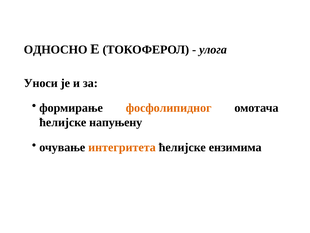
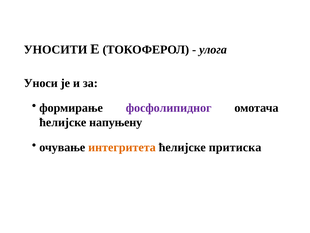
ОДНОСНО: ОДНОСНО -> УНОСИТИ (56, 49)
фосфолипидног colour: orange -> purple (169, 108)
ензимима: ензимима -> притиска (235, 147)
